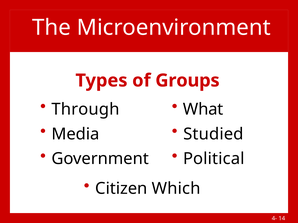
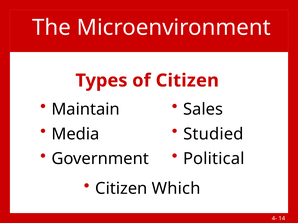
of Groups: Groups -> Citizen (187, 81)
Through: Through -> Maintain (86, 109)
What: What -> Sales (203, 109)
